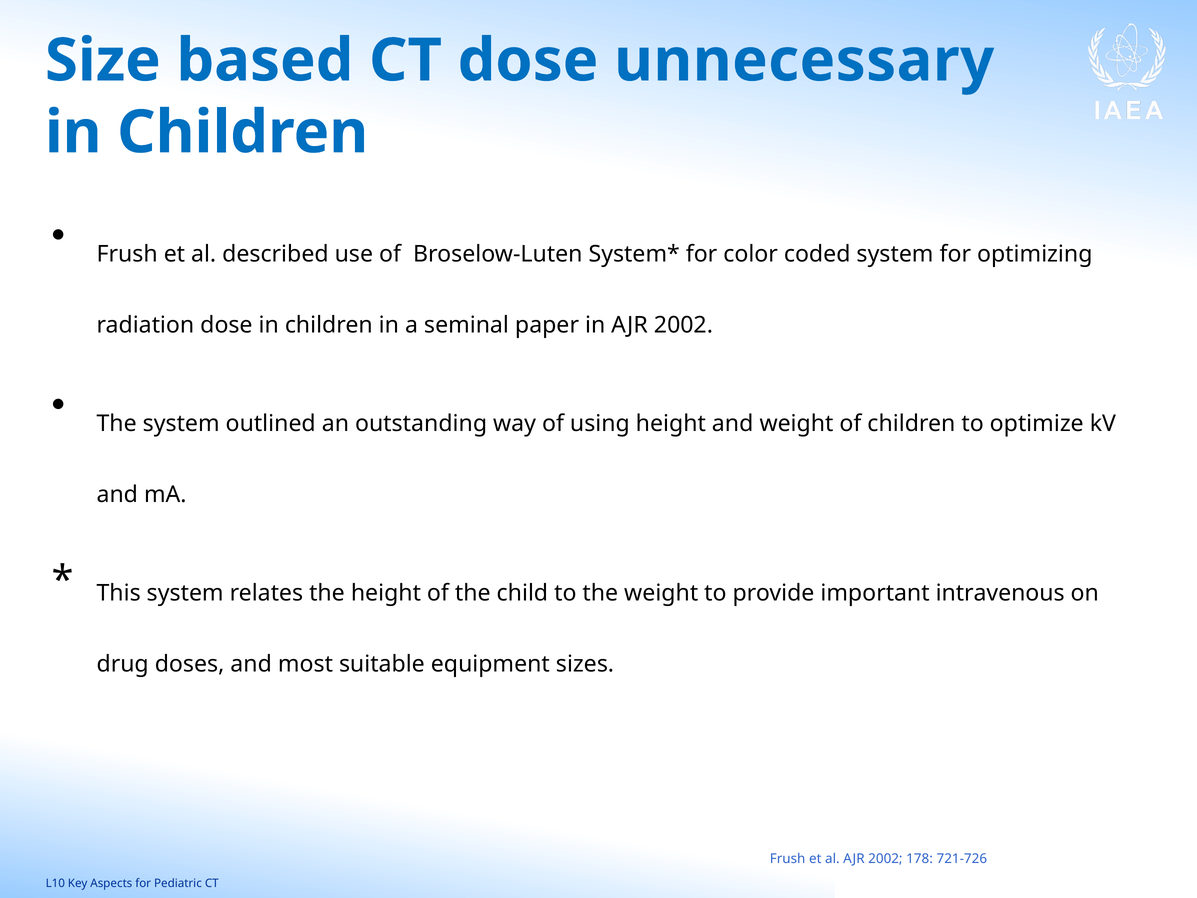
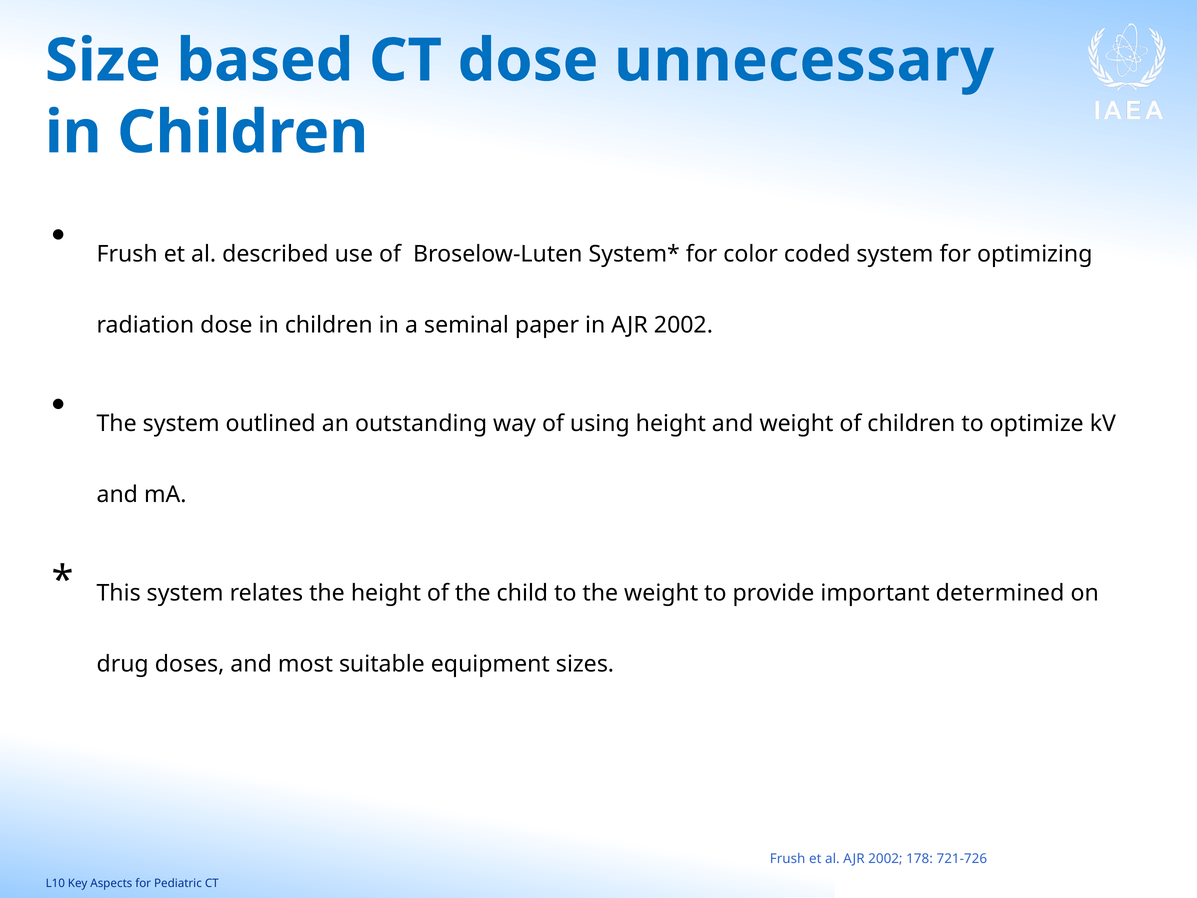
intravenous: intravenous -> determined (1000, 593)
